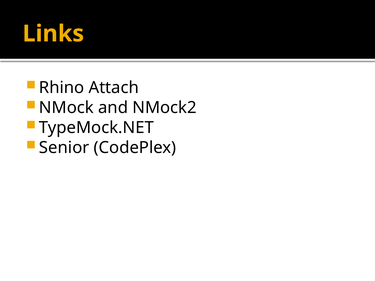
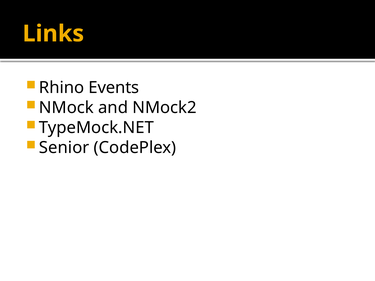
Attach: Attach -> Events (114, 88)
